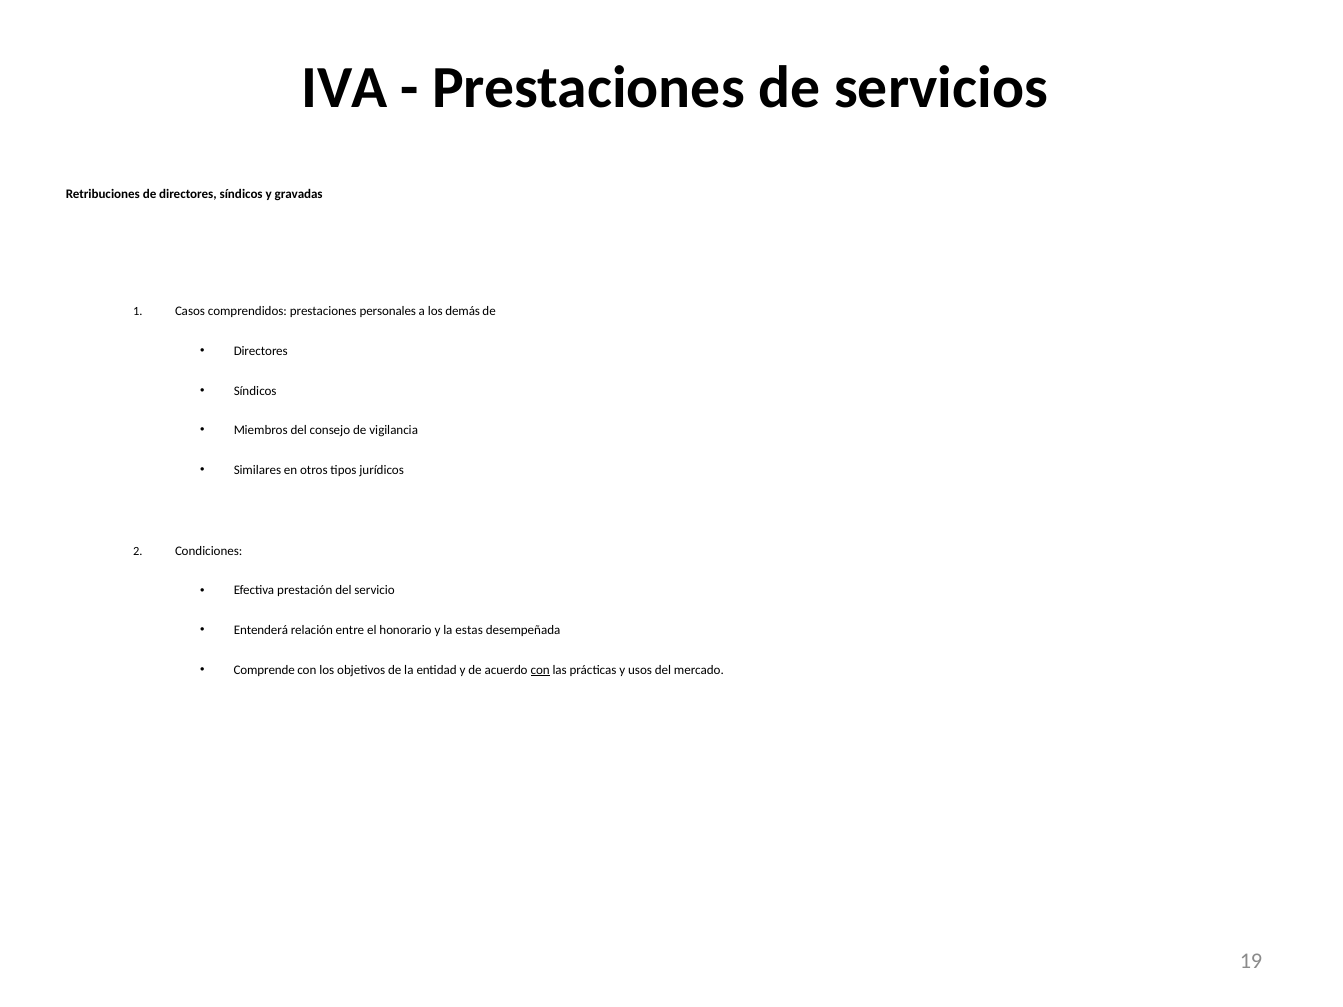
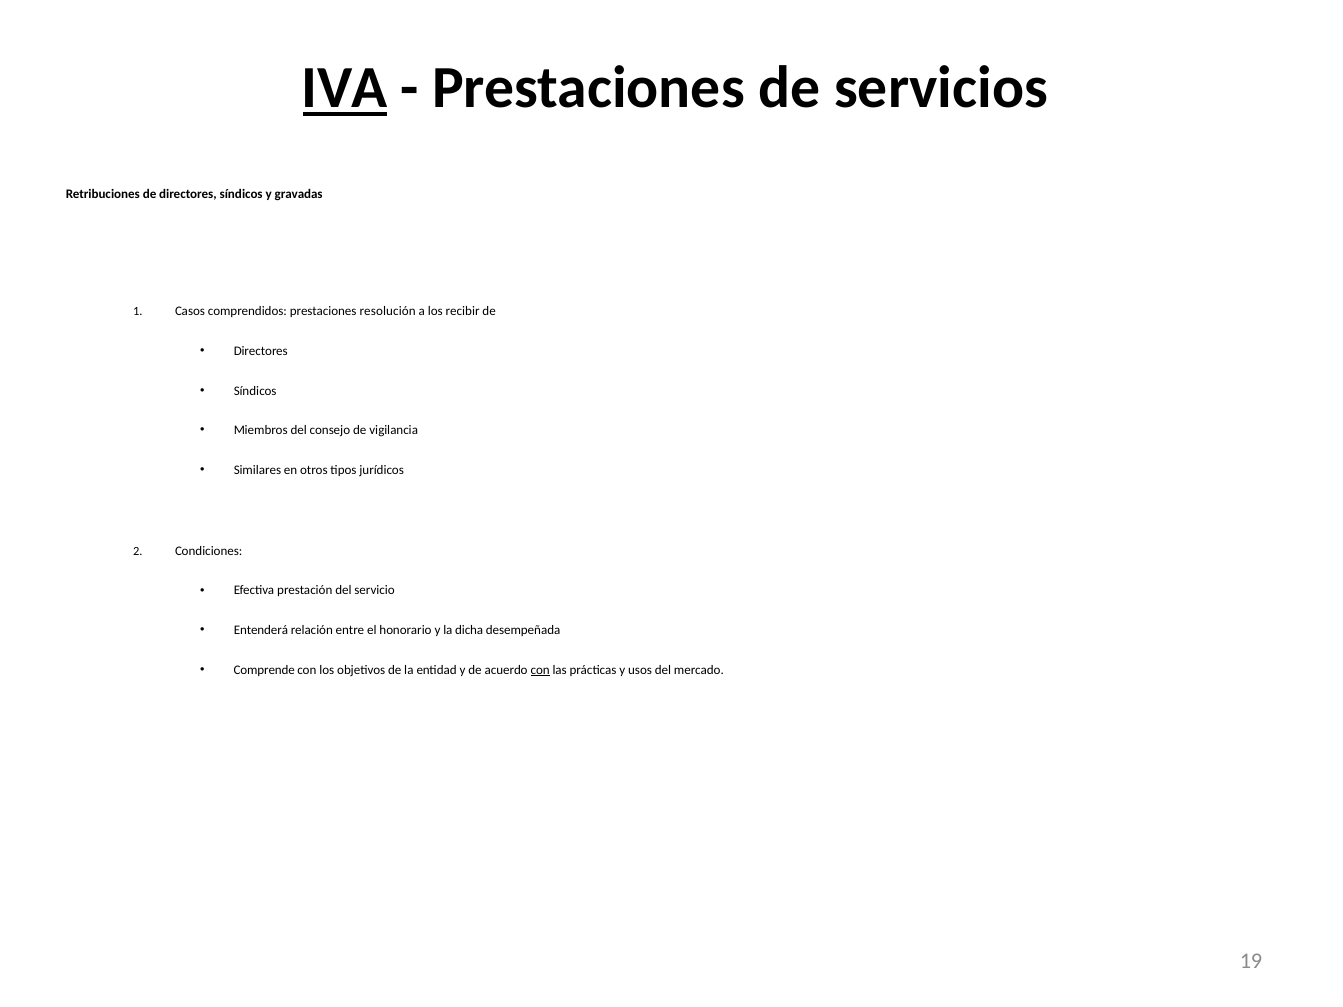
IVA underline: none -> present (345, 88)
personales: personales -> resolución (388, 312)
demás: demás -> recibir (463, 312)
estas: estas -> dicha (469, 630)
